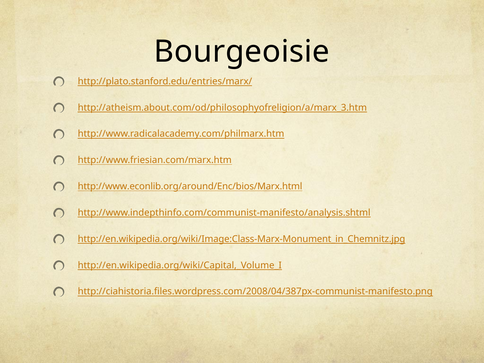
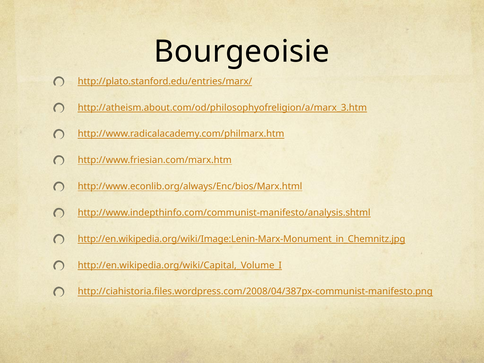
http://www.econlib.org/around/Enc/bios/Marx.html: http://www.econlib.org/around/Enc/bios/Marx.html -> http://www.econlib.org/always/Enc/bios/Marx.html (190, 186)
http://en.wikipedia.org/wiki/Image:Class-Marx-Monument_in_Chemnitz.jpg: http://en.wikipedia.org/wiki/Image:Class-Marx-Monument_in_Chemnitz.jpg -> http://en.wikipedia.org/wiki/Image:Lenin-Marx-Monument_in_Chemnitz.jpg (242, 239)
